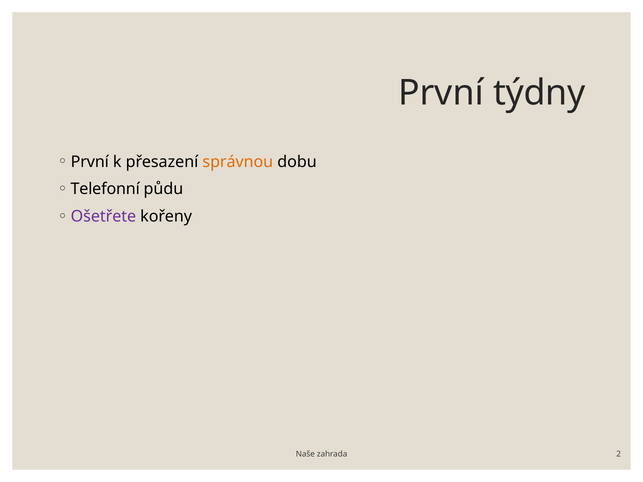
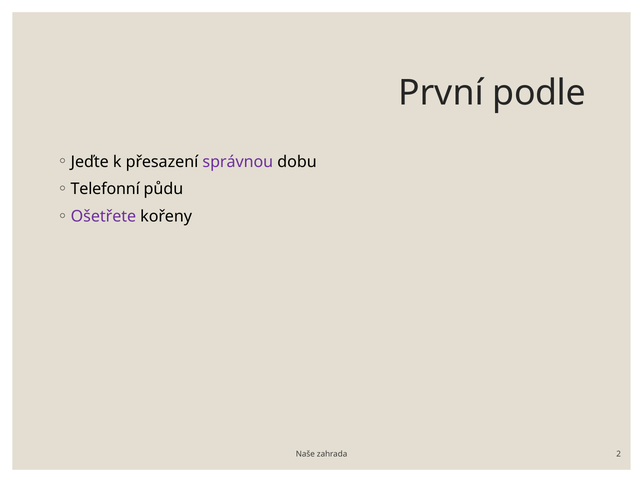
týdny: týdny -> podle (539, 93)
První: První -> Jeďte (90, 162)
správnou colour: orange -> purple (238, 162)
